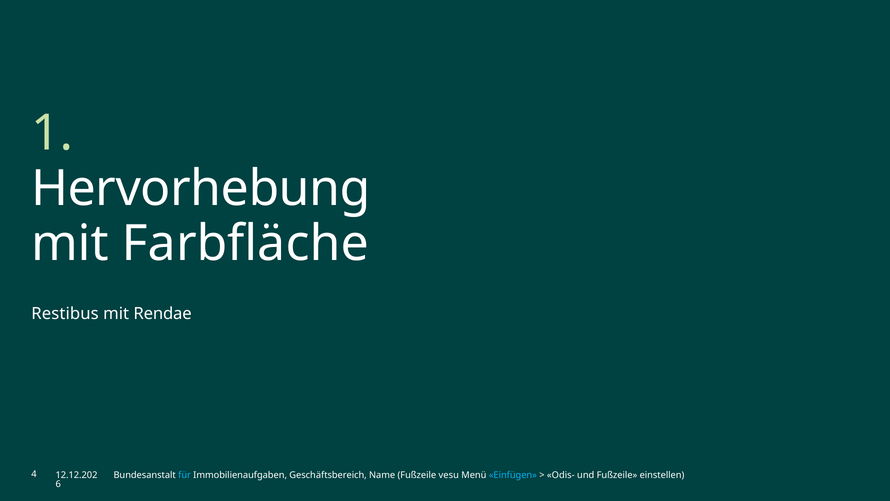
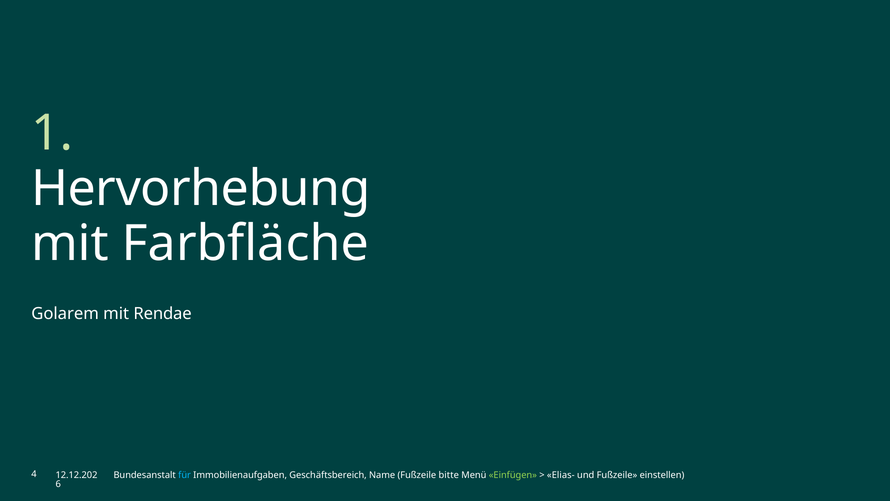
Restibus: Restibus -> Golarem (65, 313)
vesu: vesu -> bitte (449, 475)
Einfügen colour: light blue -> light green (513, 475)
Odis-: Odis- -> Elias- (561, 475)
